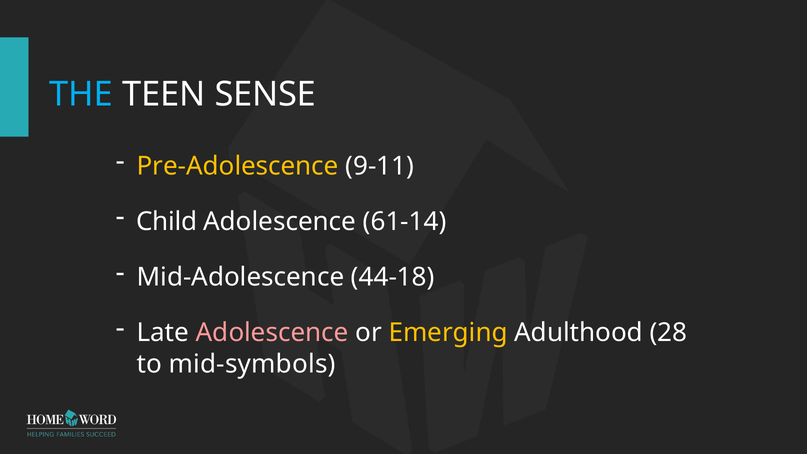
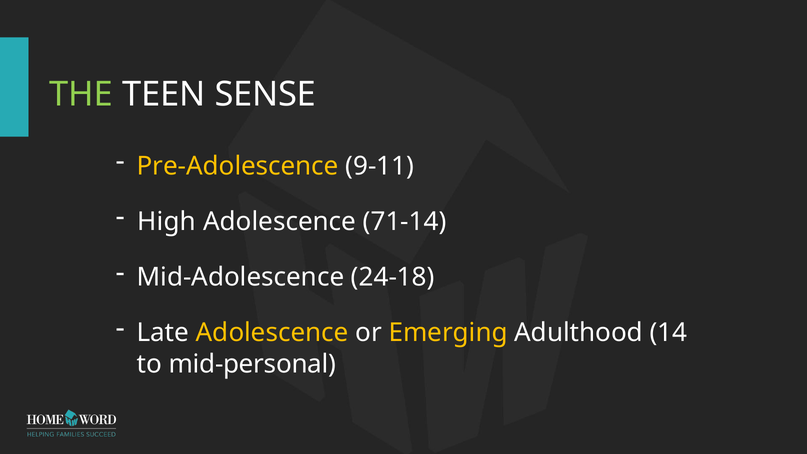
THE colour: light blue -> light green (81, 94)
Child: Child -> High (167, 222)
61-14: 61-14 -> 71-14 (405, 222)
44-18: 44-18 -> 24-18 (393, 277)
Adolescence colour: pink -> yellow (272, 333)
28: 28 -> 14 (668, 333)
mid-symbols: mid-symbols -> mid-personal (252, 364)
